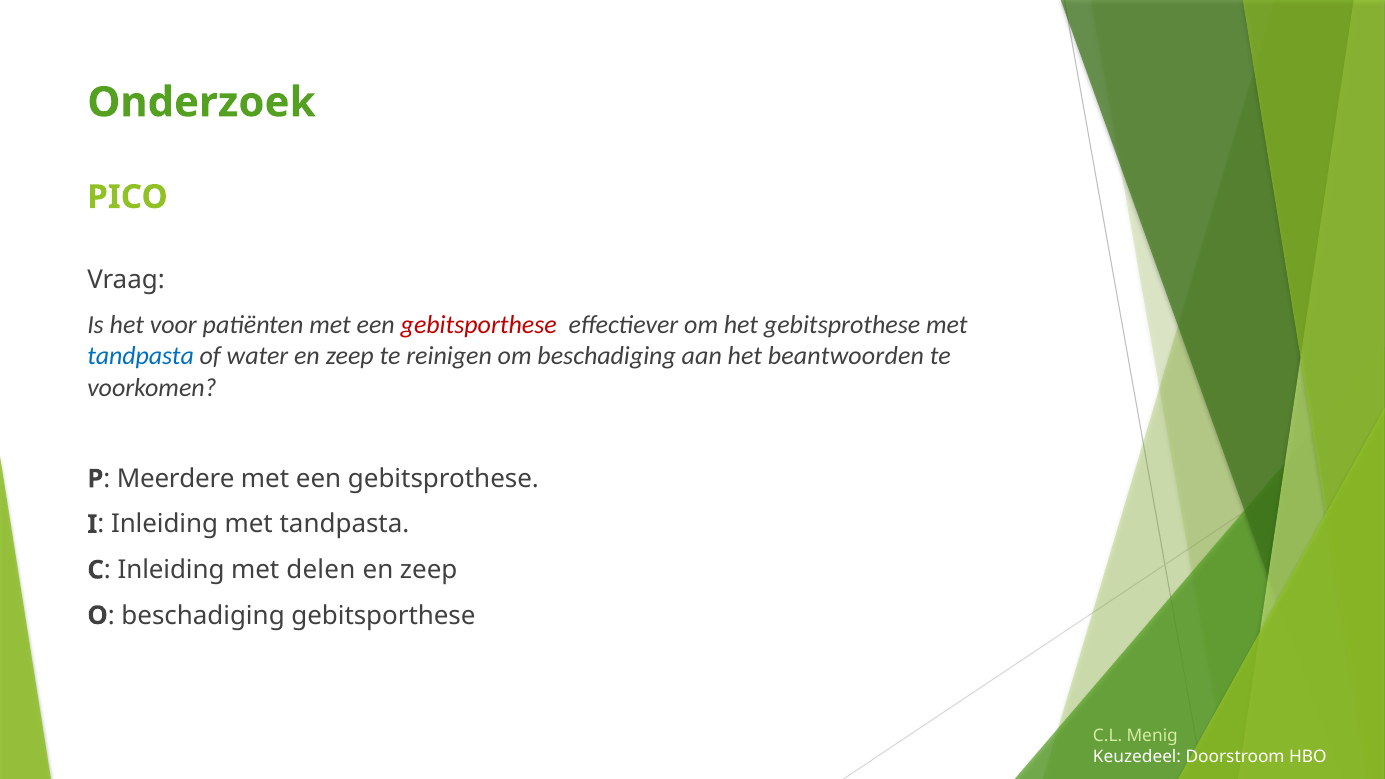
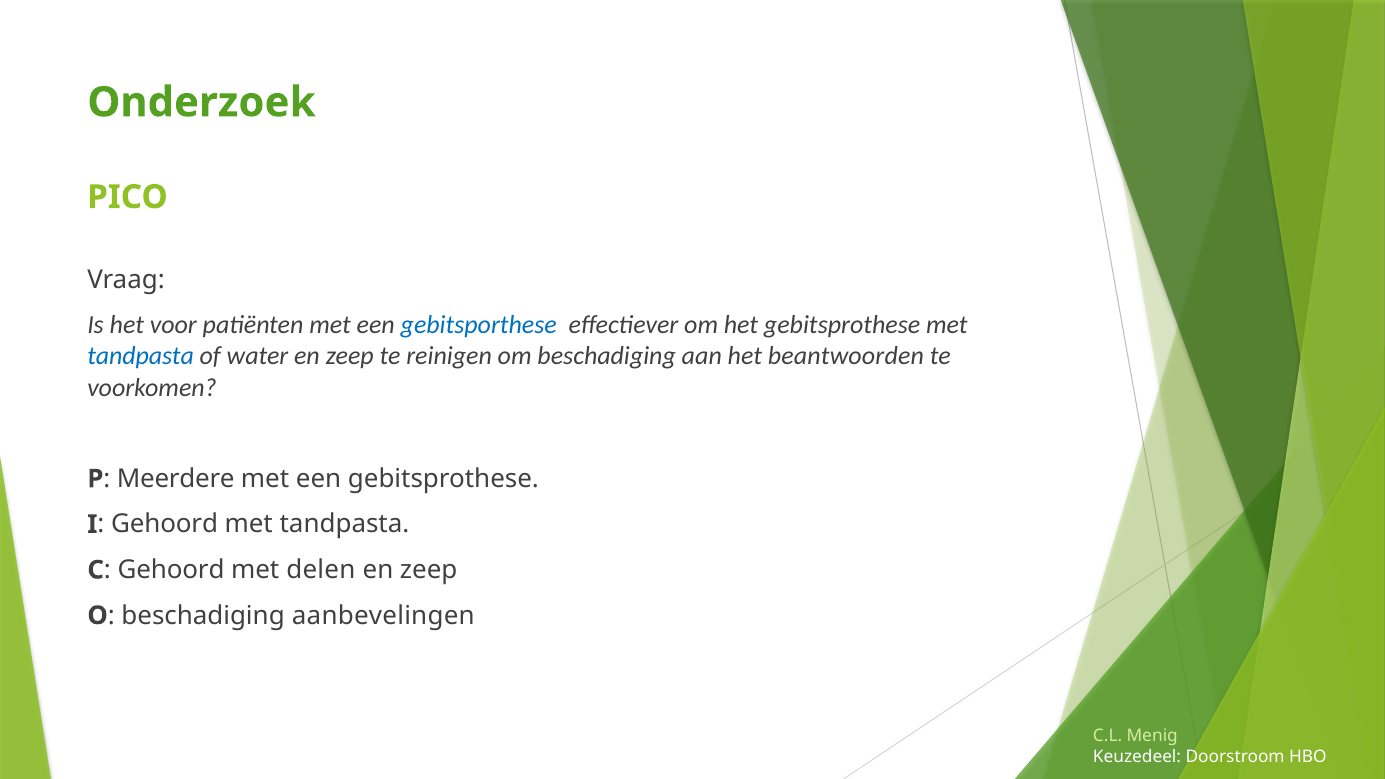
gebitsporthese colour: red -> blue (479, 325)
Inleiding: Inleiding -> Gehoord (165, 524)
Inleiding: Inleiding -> Gehoord (171, 570)
beschadiging gebitsporthese: gebitsporthese -> aanbevelingen (383, 616)
